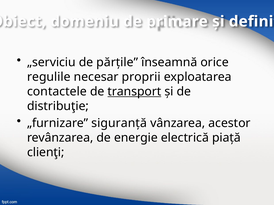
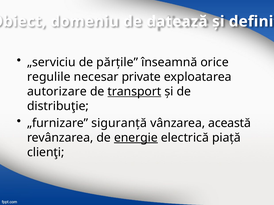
primare: primare -> datează (177, 22)
proprii: proprii -> private (141, 77)
contactele: contactele -> autorizare (57, 92)
acestor: acestor -> această (230, 123)
energie underline: none -> present (136, 138)
